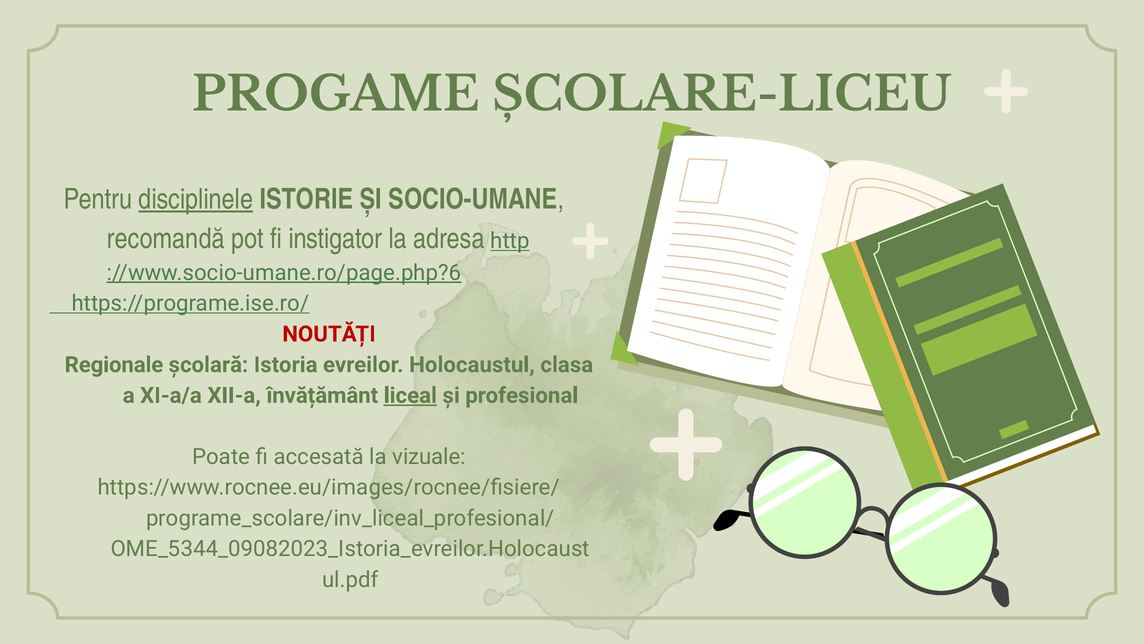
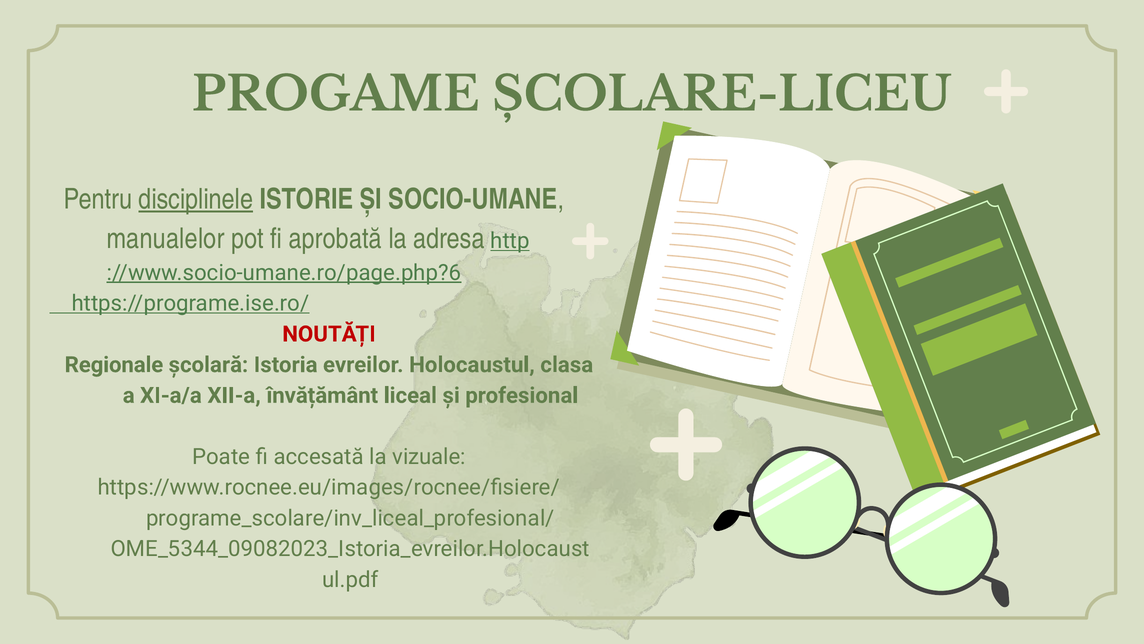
recomandă: recomandă -> manualelor (166, 239)
instigator: instigator -> aprobată (335, 239)
liceal underline: present -> none (410, 395)
